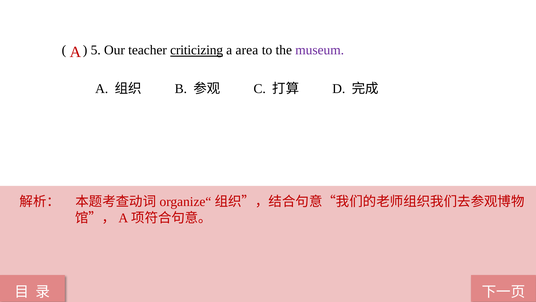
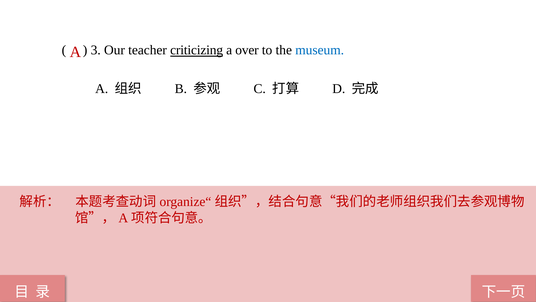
5: 5 -> 3 (96, 50)
area: area -> over (247, 50)
museum colour: purple -> blue (320, 50)
